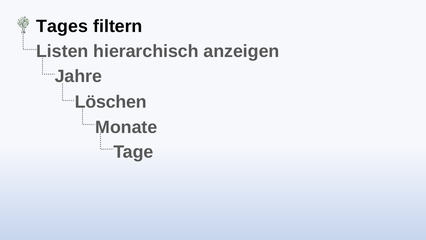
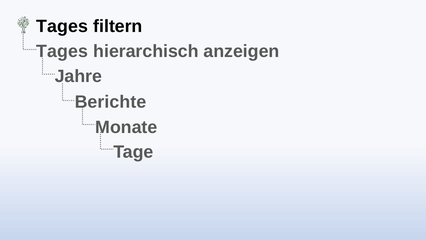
Listen: Listen -> Tages (62, 51)
Löschen: Löschen -> Berichte (111, 102)
